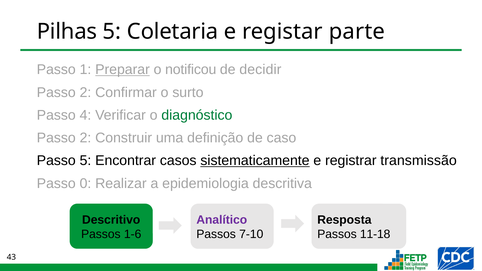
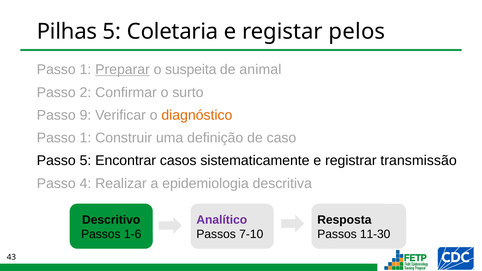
parte: parte -> pelos (357, 32)
notificou: notificou -> suspeita (191, 70)
decidir: decidir -> animal (260, 70)
4: 4 -> 9 (85, 115)
diagnóstico colour: green -> orange (197, 115)
2: 2 -> 1 (85, 138)
sistematicamente underline: present -> none (255, 161)
0: 0 -> 4 (85, 183)
11-18: 11-18 -> 11-30 (375, 234)
